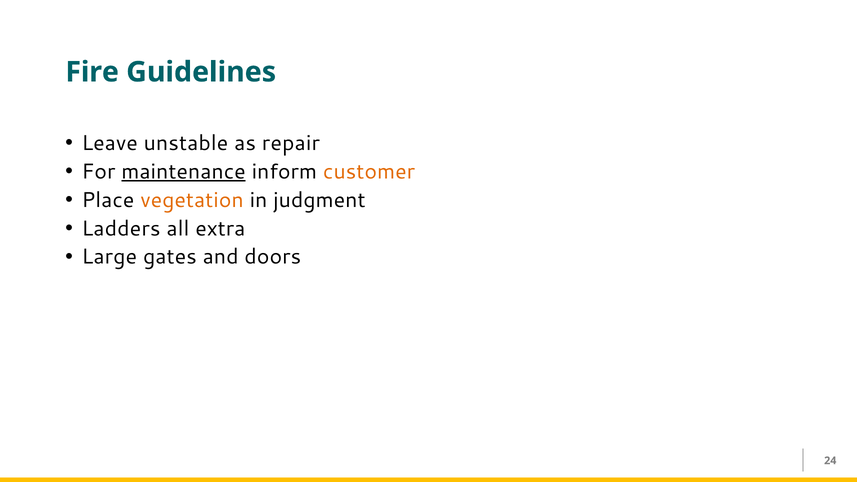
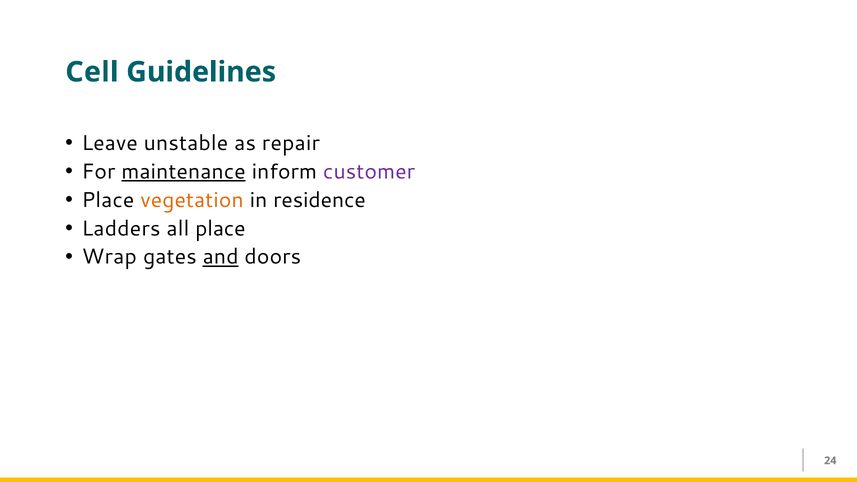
Fire: Fire -> Cell (92, 72)
customer colour: orange -> purple (369, 171)
judgment: judgment -> residence (319, 200)
all extra: extra -> place (220, 228)
Large: Large -> Wrap (109, 257)
and underline: none -> present (221, 257)
